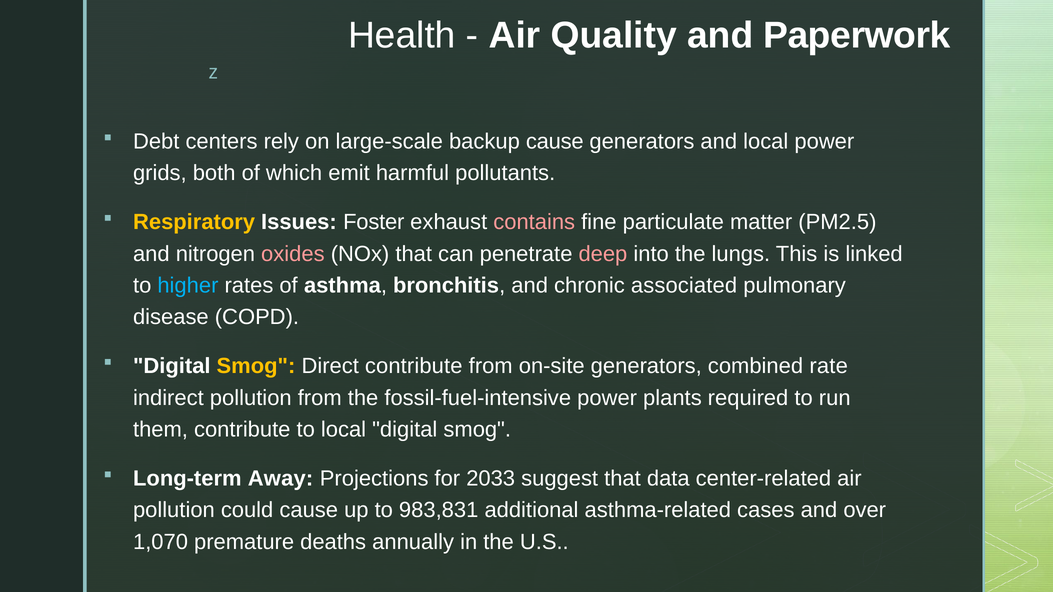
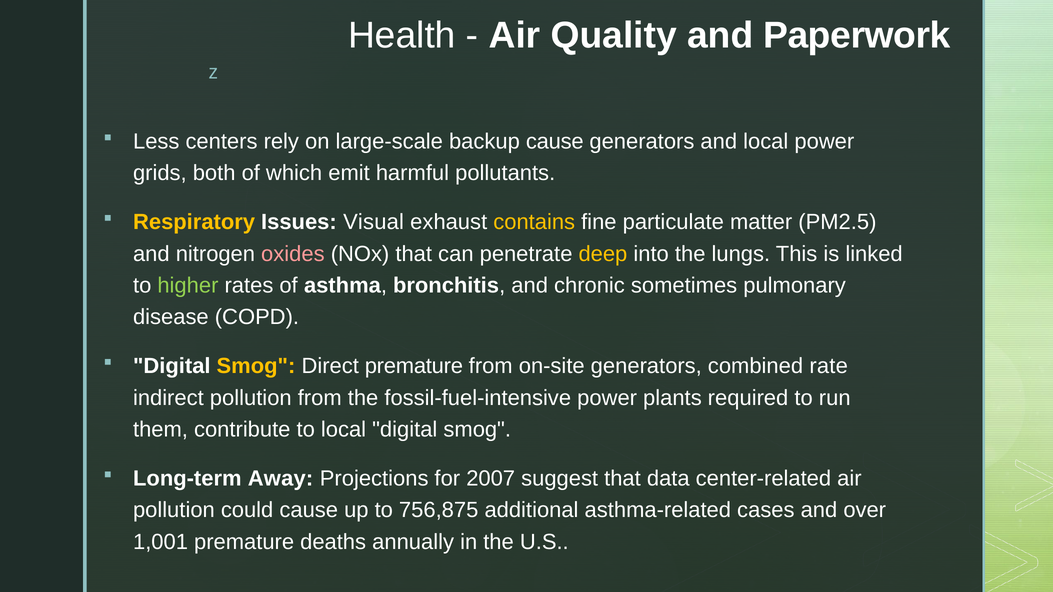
Debt: Debt -> Less (156, 142)
Foster: Foster -> Visual (374, 222)
contains colour: pink -> yellow (534, 222)
deep colour: pink -> yellow (603, 254)
higher colour: light blue -> light green (188, 286)
associated: associated -> sometimes (684, 286)
Direct contribute: contribute -> premature (414, 366)
2033: 2033 -> 2007 (491, 479)
983,831: 983,831 -> 756,875 (439, 510)
1,070: 1,070 -> 1,001 (161, 542)
